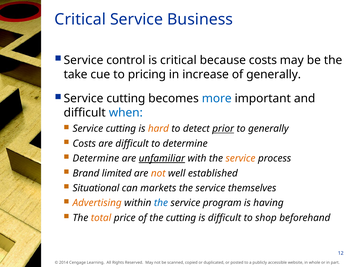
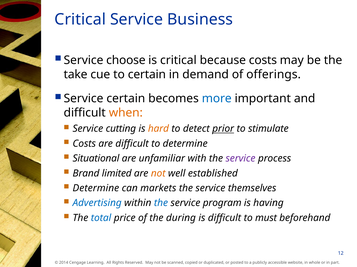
control: control -> choose (126, 60)
to pricing: pricing -> certain (147, 75)
increase: increase -> demand (206, 75)
of generally: generally -> offerings (274, 75)
cutting: cutting -> certain (126, 99)
when colour: blue -> orange (126, 113)
to generally: generally -> stimulate (268, 129)
Determine: Determine -> Situational (96, 159)
unfamiliar underline: present -> none (162, 159)
service colour: orange -> purple (240, 159)
Situational: Situational -> Determine (96, 189)
Advertising colour: orange -> blue (97, 204)
total colour: orange -> blue (101, 218)
the cutting: cutting -> during (181, 218)
shop: shop -> must (266, 218)
